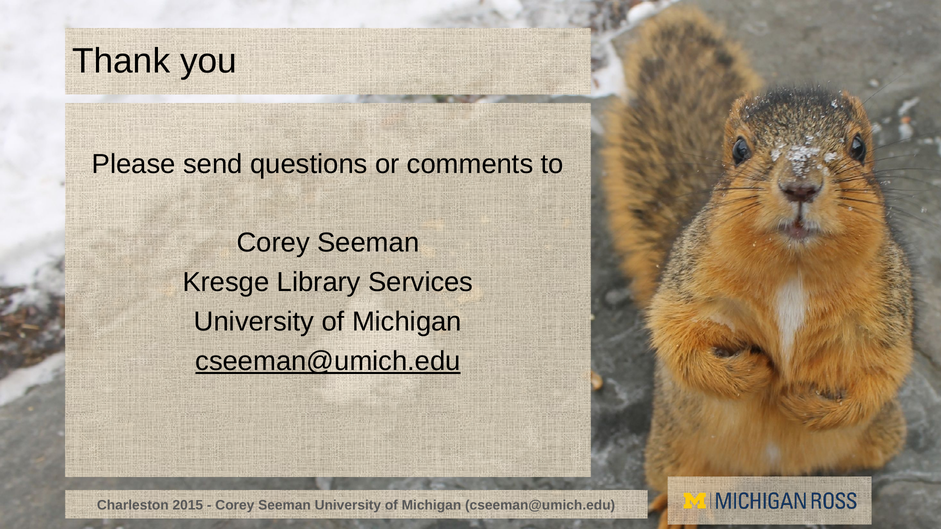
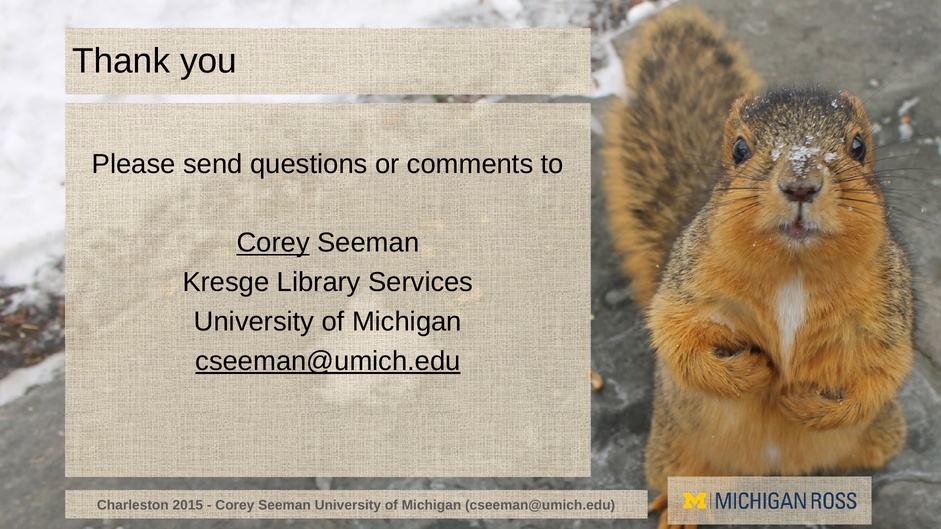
Corey underline: none -> present (273, 243)
